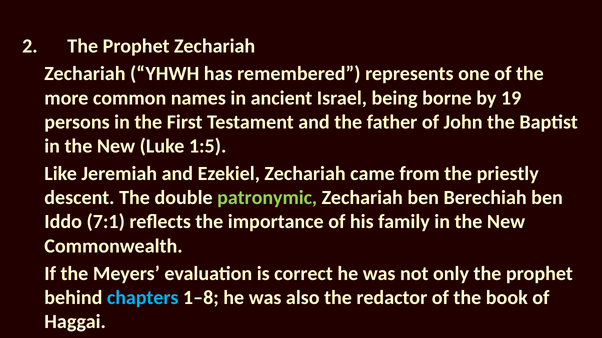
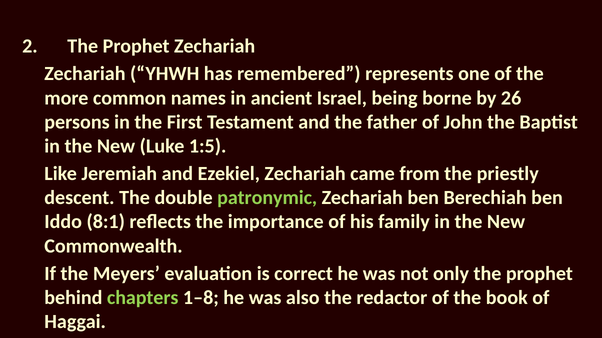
19: 19 -> 26 (511, 98)
7:1: 7:1 -> 8:1 (106, 222)
chapters colour: light blue -> light green (143, 298)
